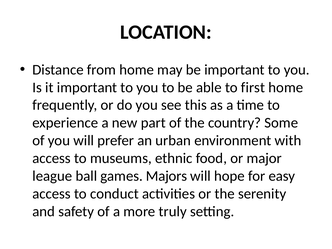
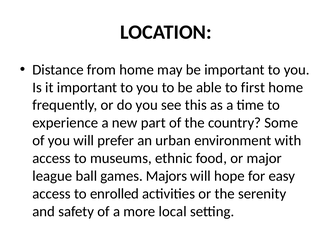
conduct: conduct -> enrolled (114, 194)
truly: truly -> local (173, 211)
